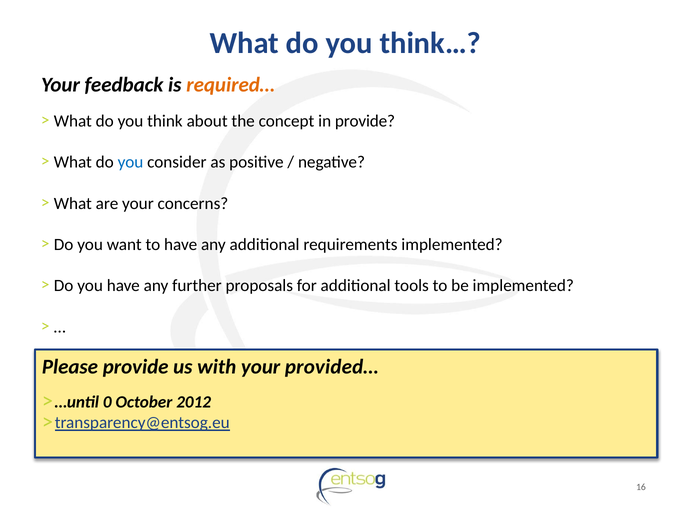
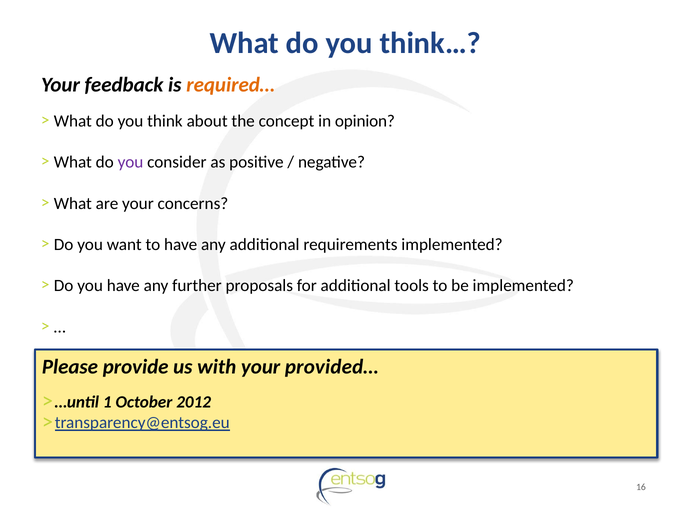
in provide: provide -> opinion (365, 121)
you colour: blue -> purple (131, 162)
0: 0 -> 1 (107, 402)
